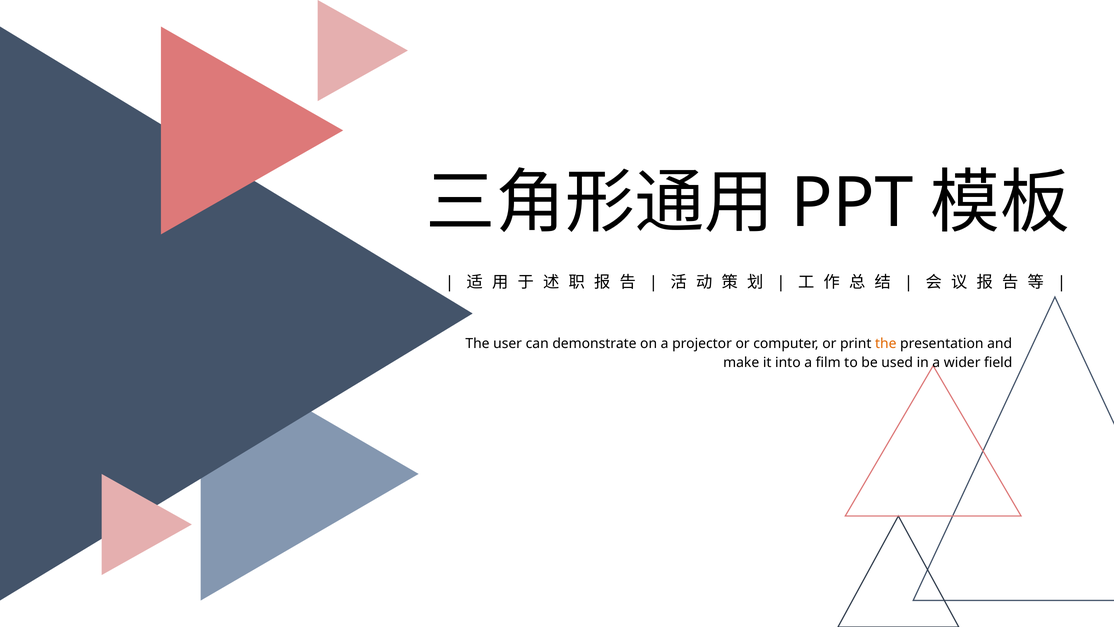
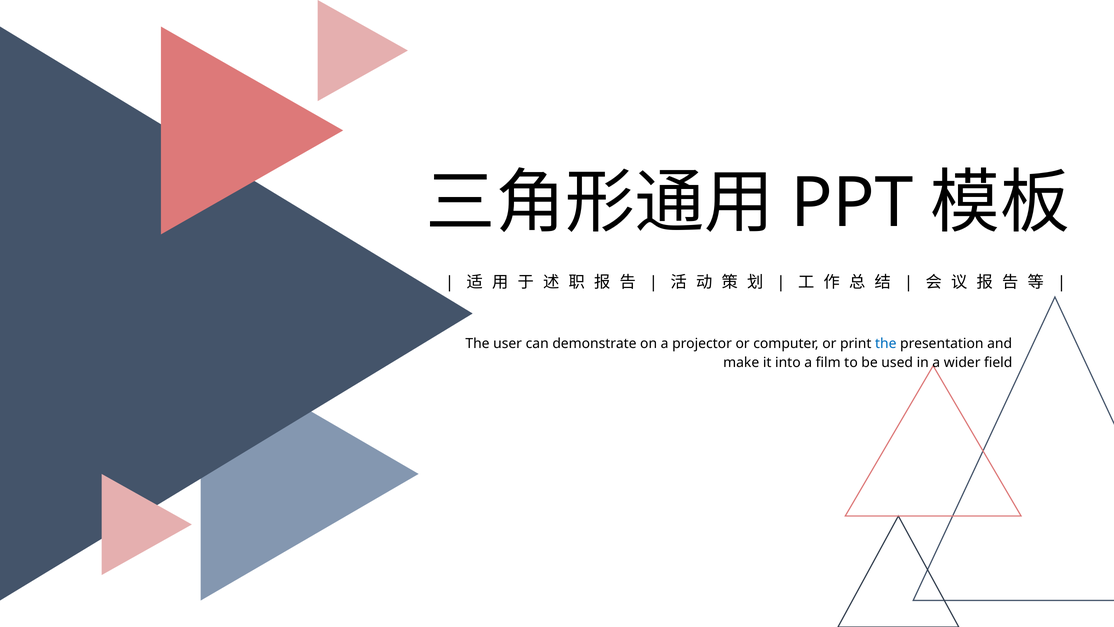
the colour: orange -> blue (886, 343)
